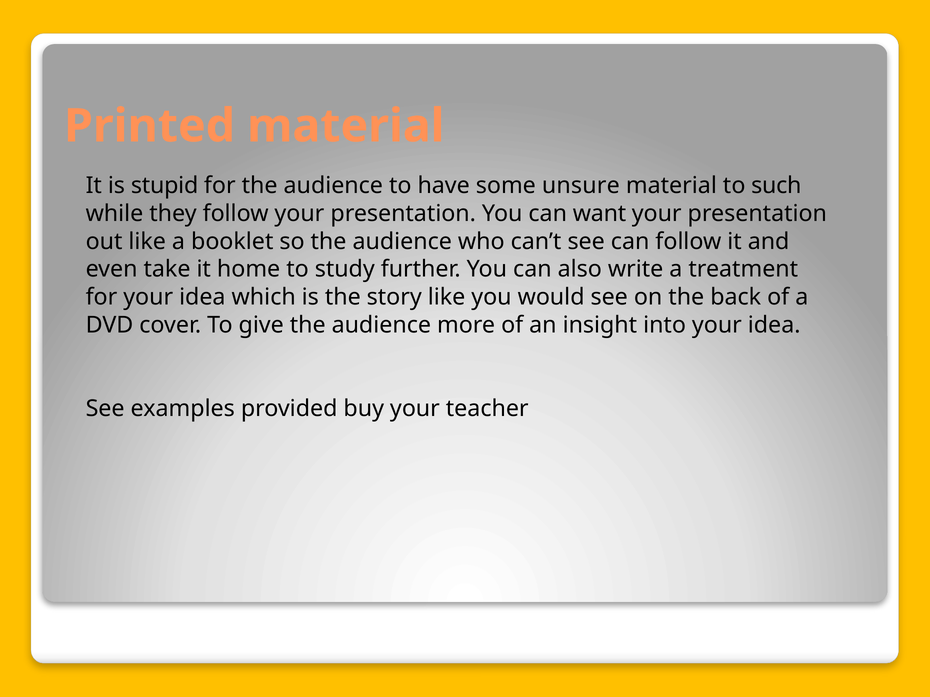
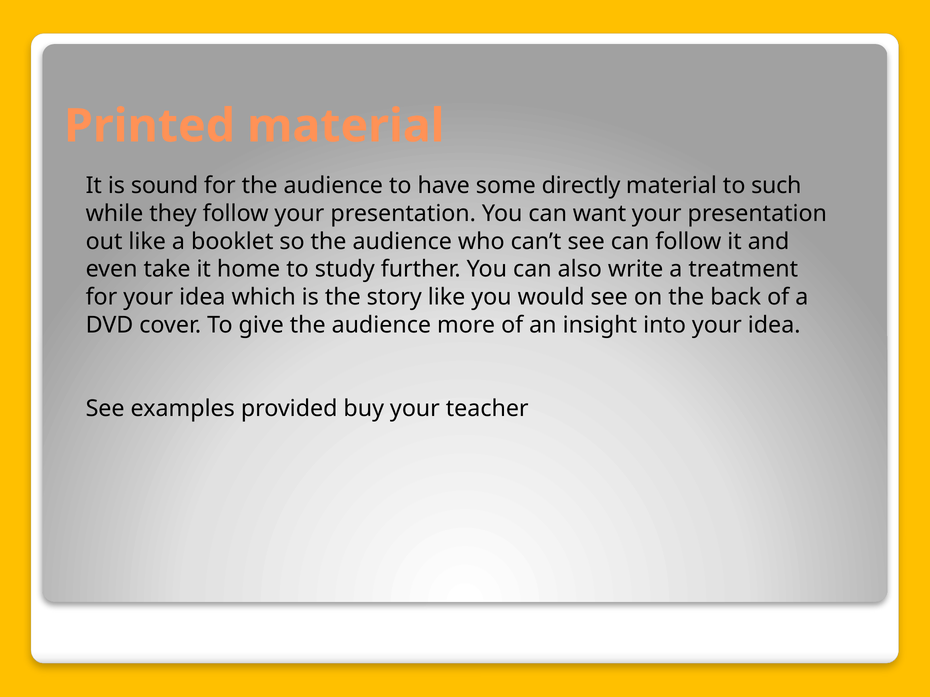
stupid: stupid -> sound (165, 186)
unsure: unsure -> directly (581, 186)
